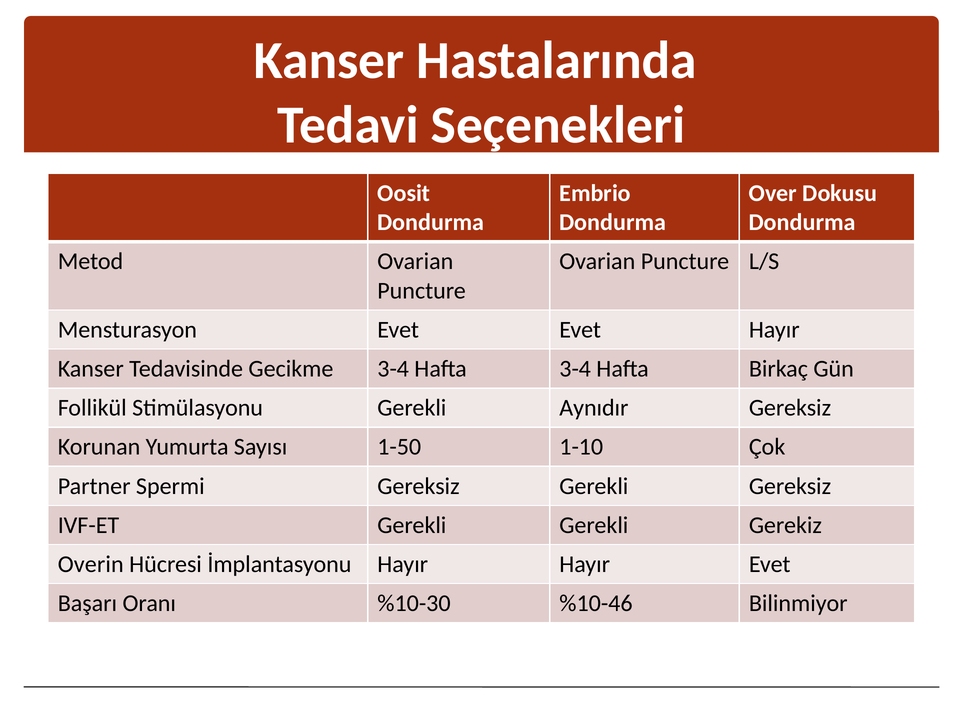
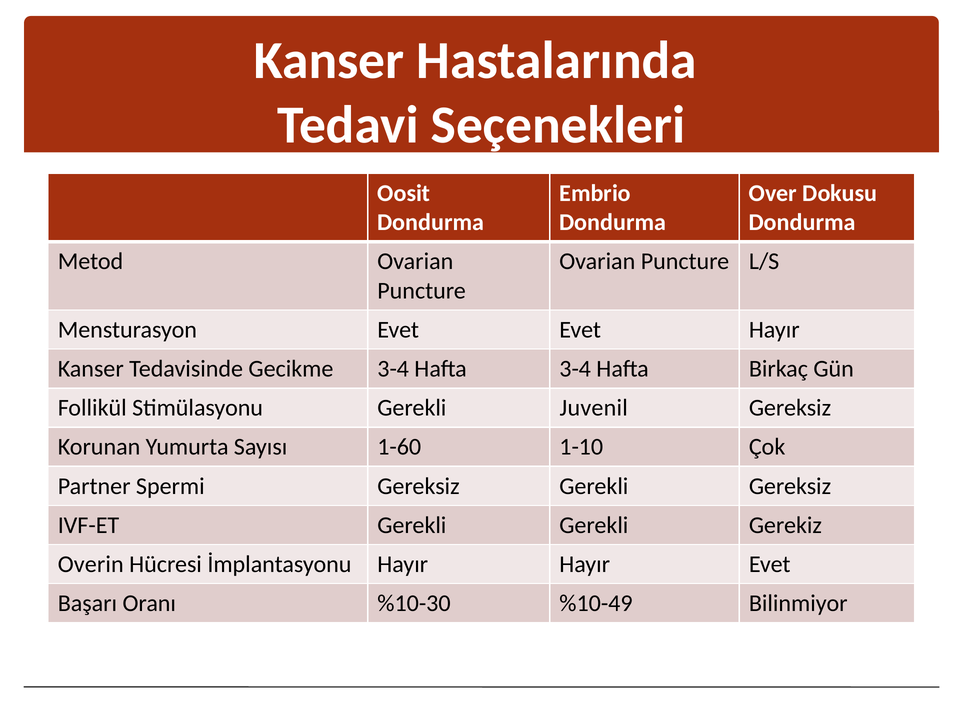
Aynıdır: Aynıdır -> Juvenil (594, 408)
1-50: 1-50 -> 1-60 (399, 447)
%10-46: %10-46 -> %10-49 (596, 603)
